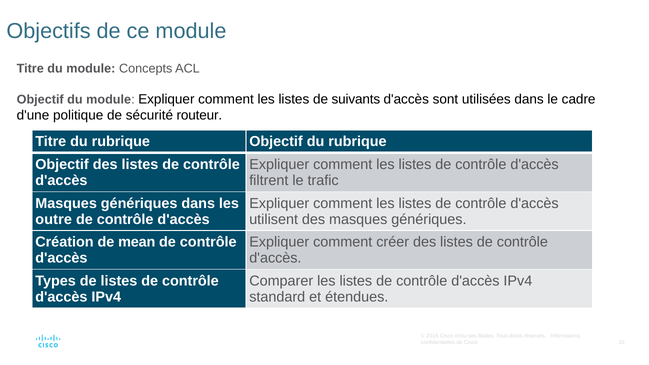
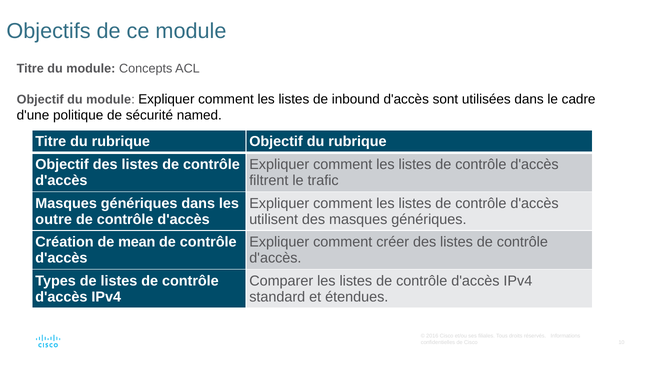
suivants: suivants -> inbound (356, 99)
routeur: routeur -> named (199, 116)
